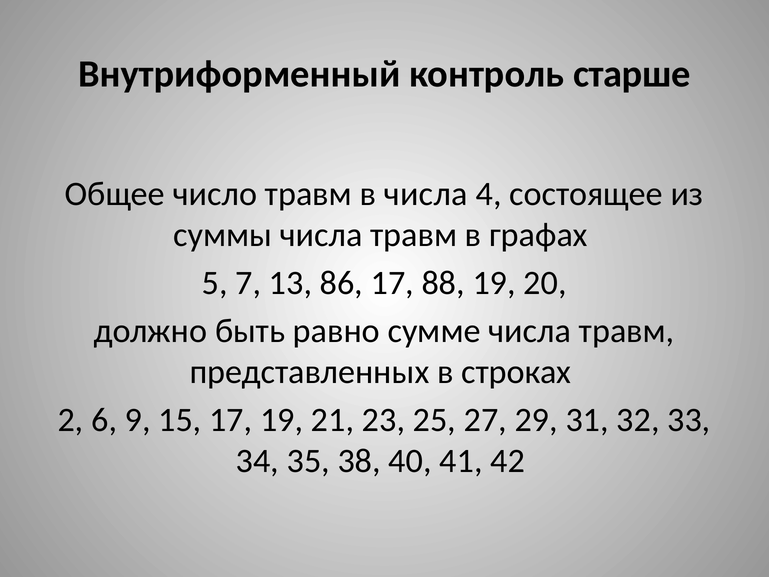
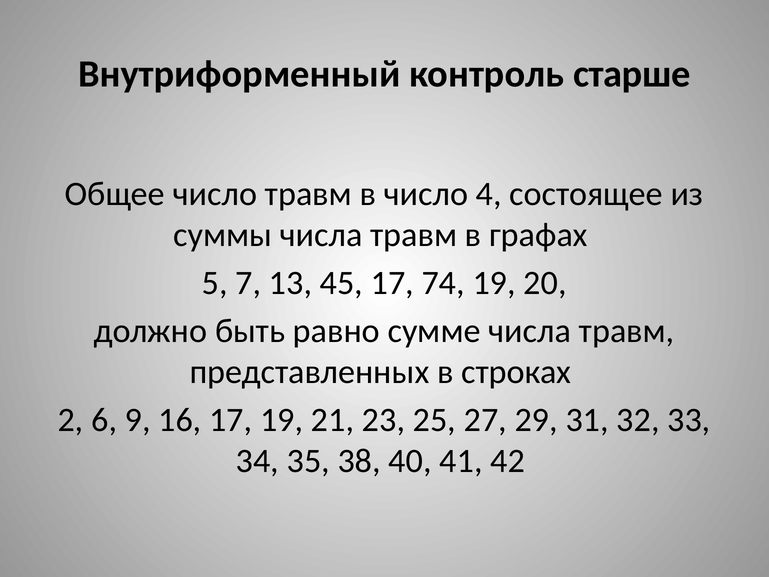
в числа: числа -> число (426, 194)
86: 86 -> 45 (341, 283)
88: 88 -> 74 (443, 283)
15: 15 -> 16 (180, 420)
